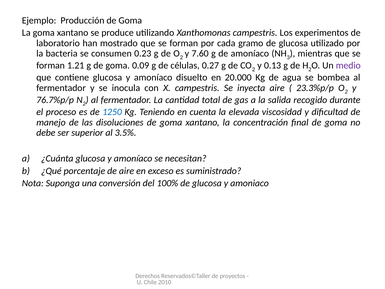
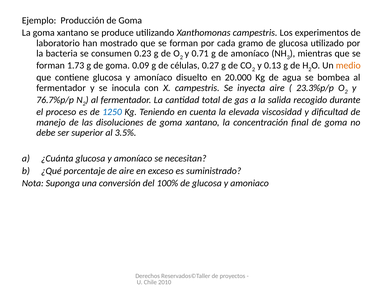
7.60: 7.60 -> 0.71 (200, 54)
1.21: 1.21 -> 1.73 (76, 66)
medio colour: purple -> orange (348, 66)
